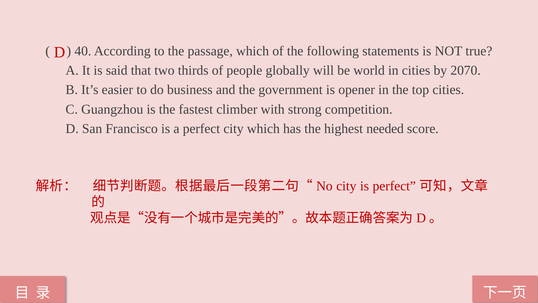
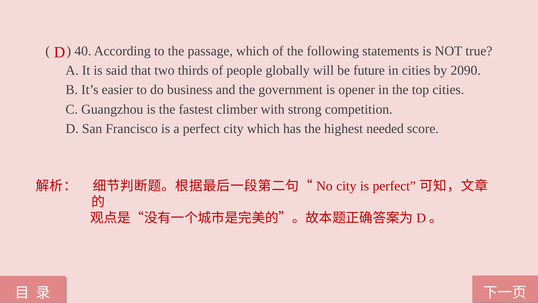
world: world -> future (369, 70)
2070: 2070 -> 2090 (466, 70)
